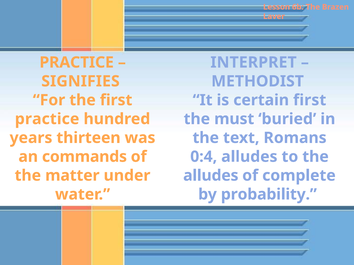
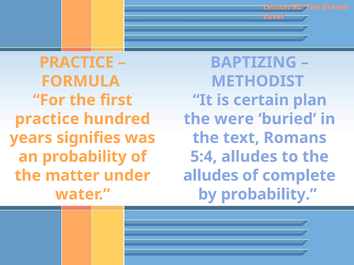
INTERPRET: INTERPRET -> BAPTIZING (254, 63)
SIGNIFIES: SIGNIFIES -> FORMULA (81, 81)
certain first: first -> plan (310, 100)
must: must -> were (234, 119)
thirteen: thirteen -> signifies (89, 138)
an commands: commands -> probability (84, 157)
0:4: 0:4 -> 5:4 (204, 157)
